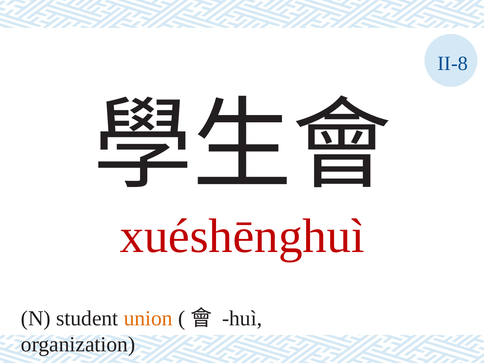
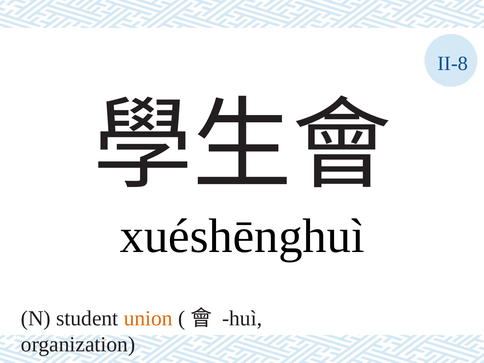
xuéshēnghuì colour: red -> black (242, 236)
